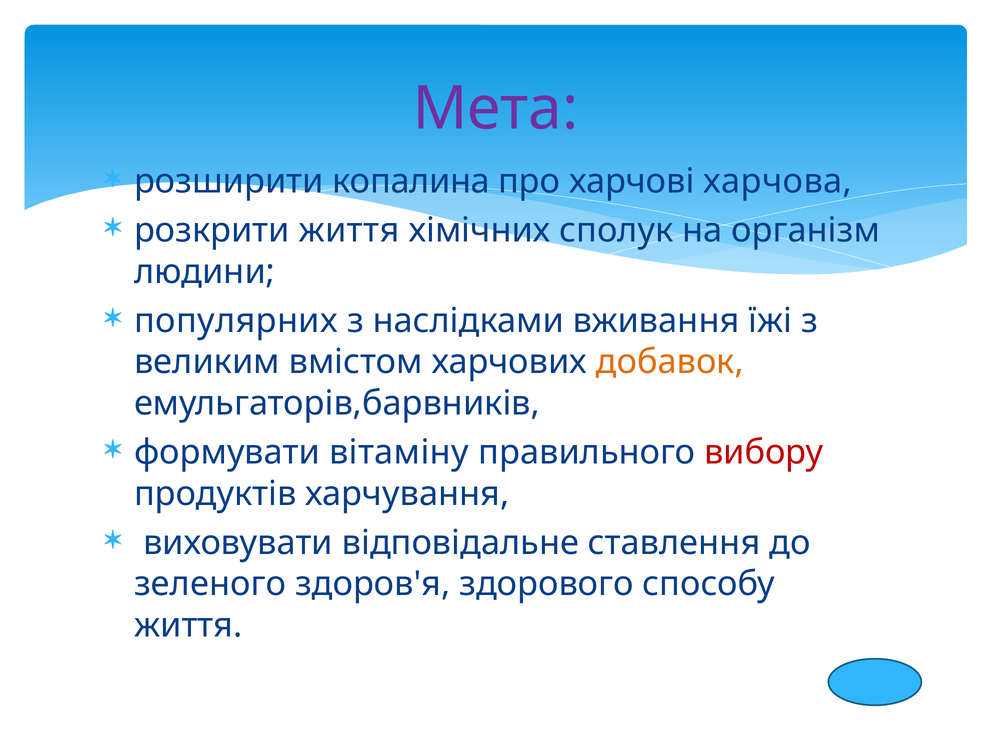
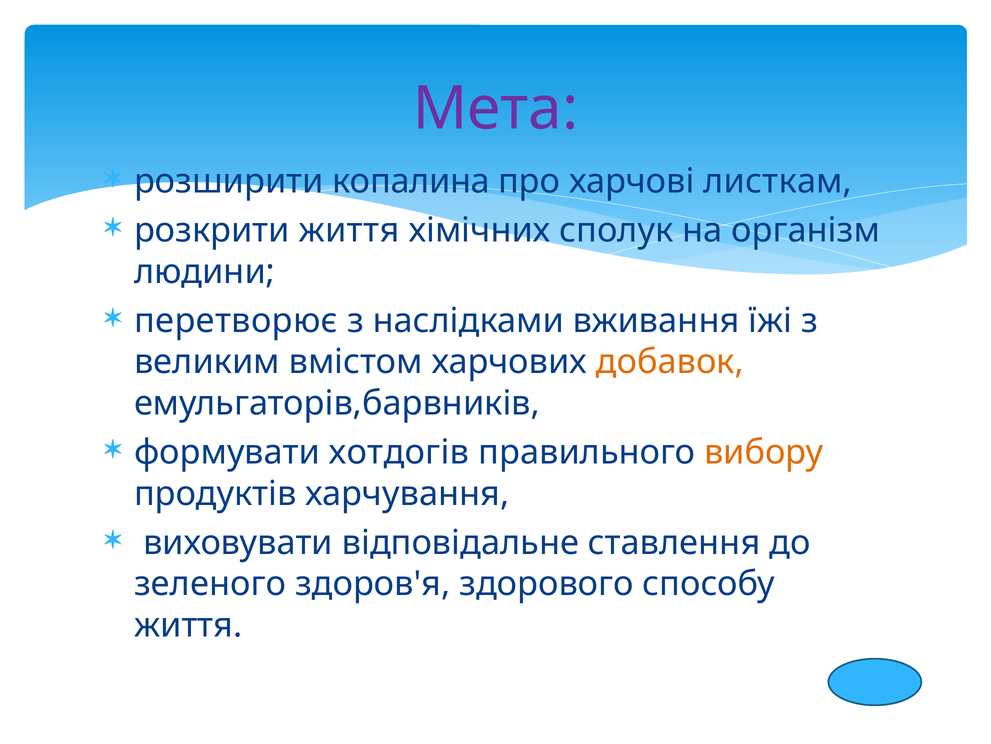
харчова: харчова -> листкам (778, 181)
популярних: популярних -> перетворює (236, 320)
вітаміну: вітаміну -> хотдогів (399, 452)
вибору colour: red -> orange (764, 452)
